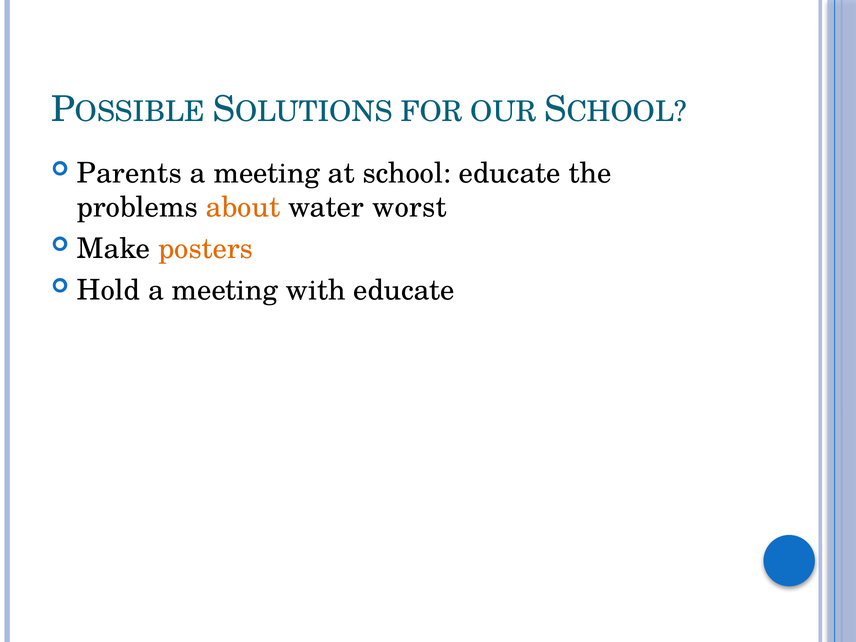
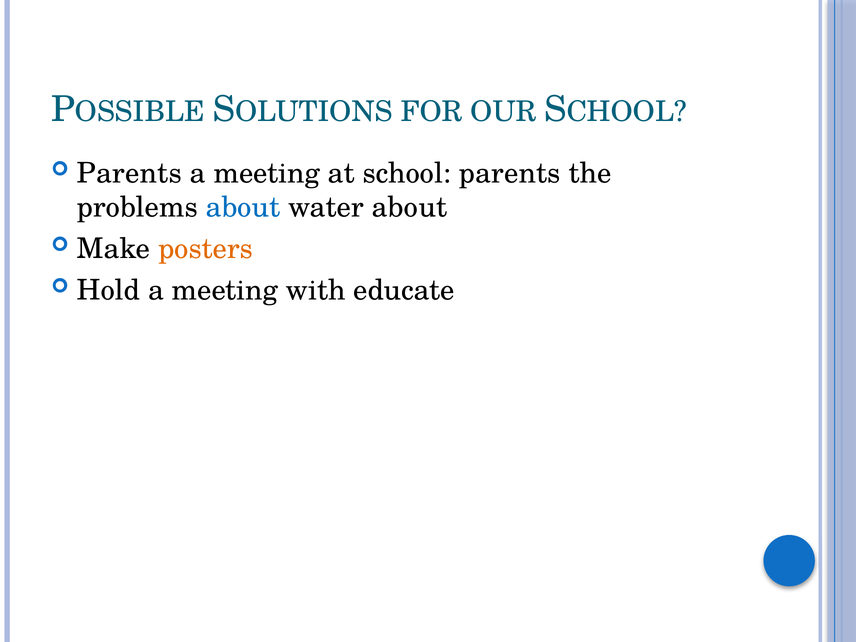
school educate: educate -> parents (510, 173)
about colour: orange -> blue (243, 207)
water worst: worst -> about (410, 207)
